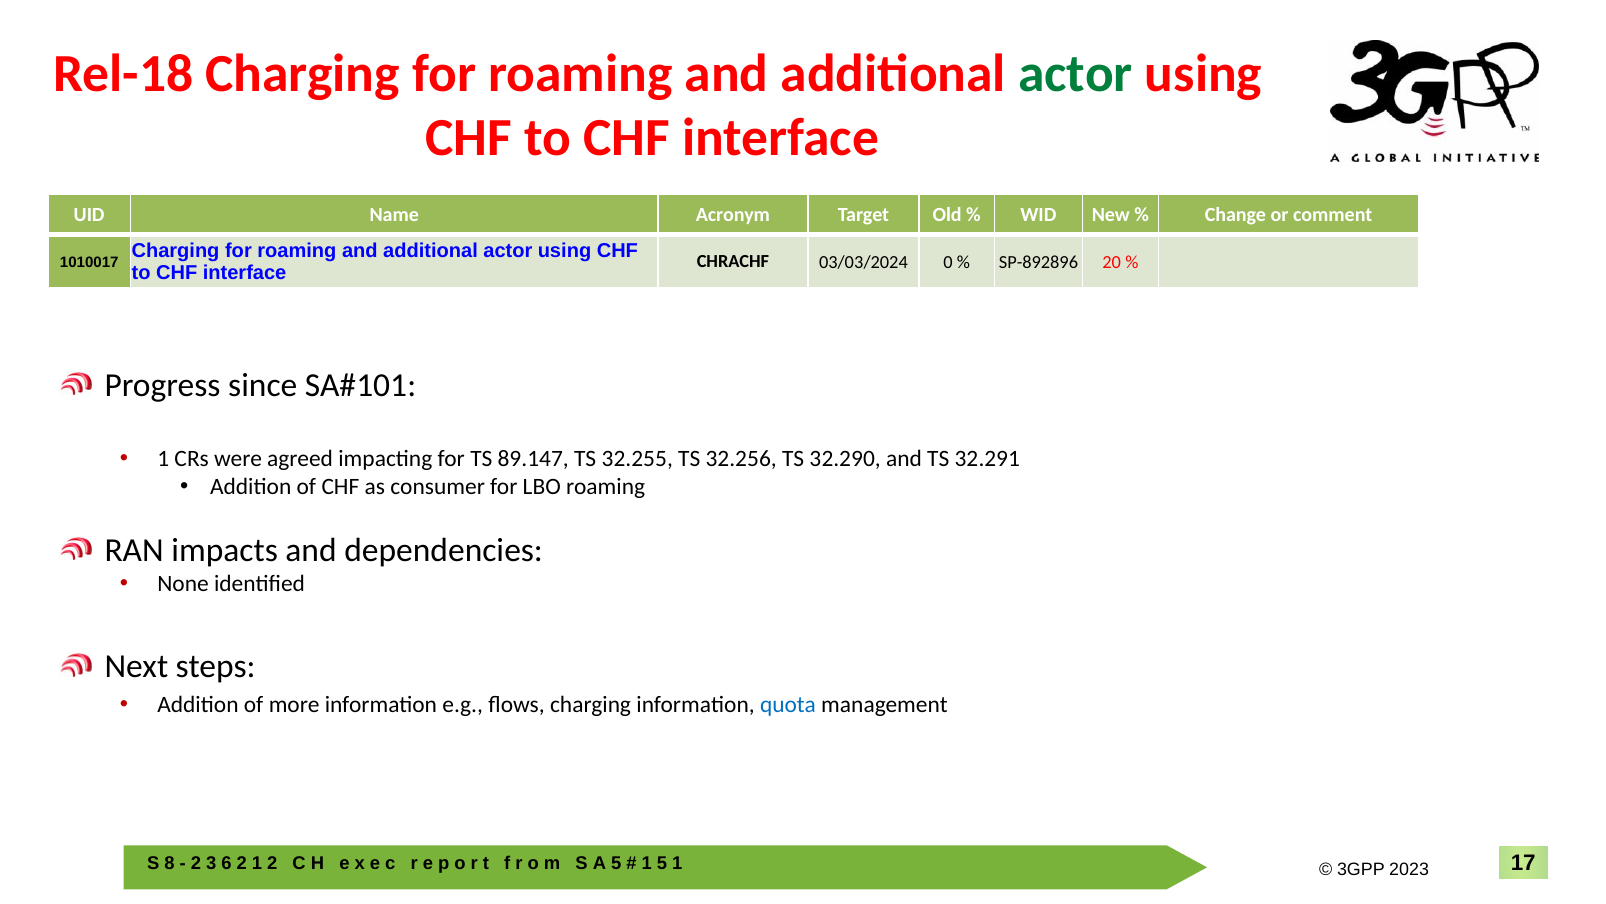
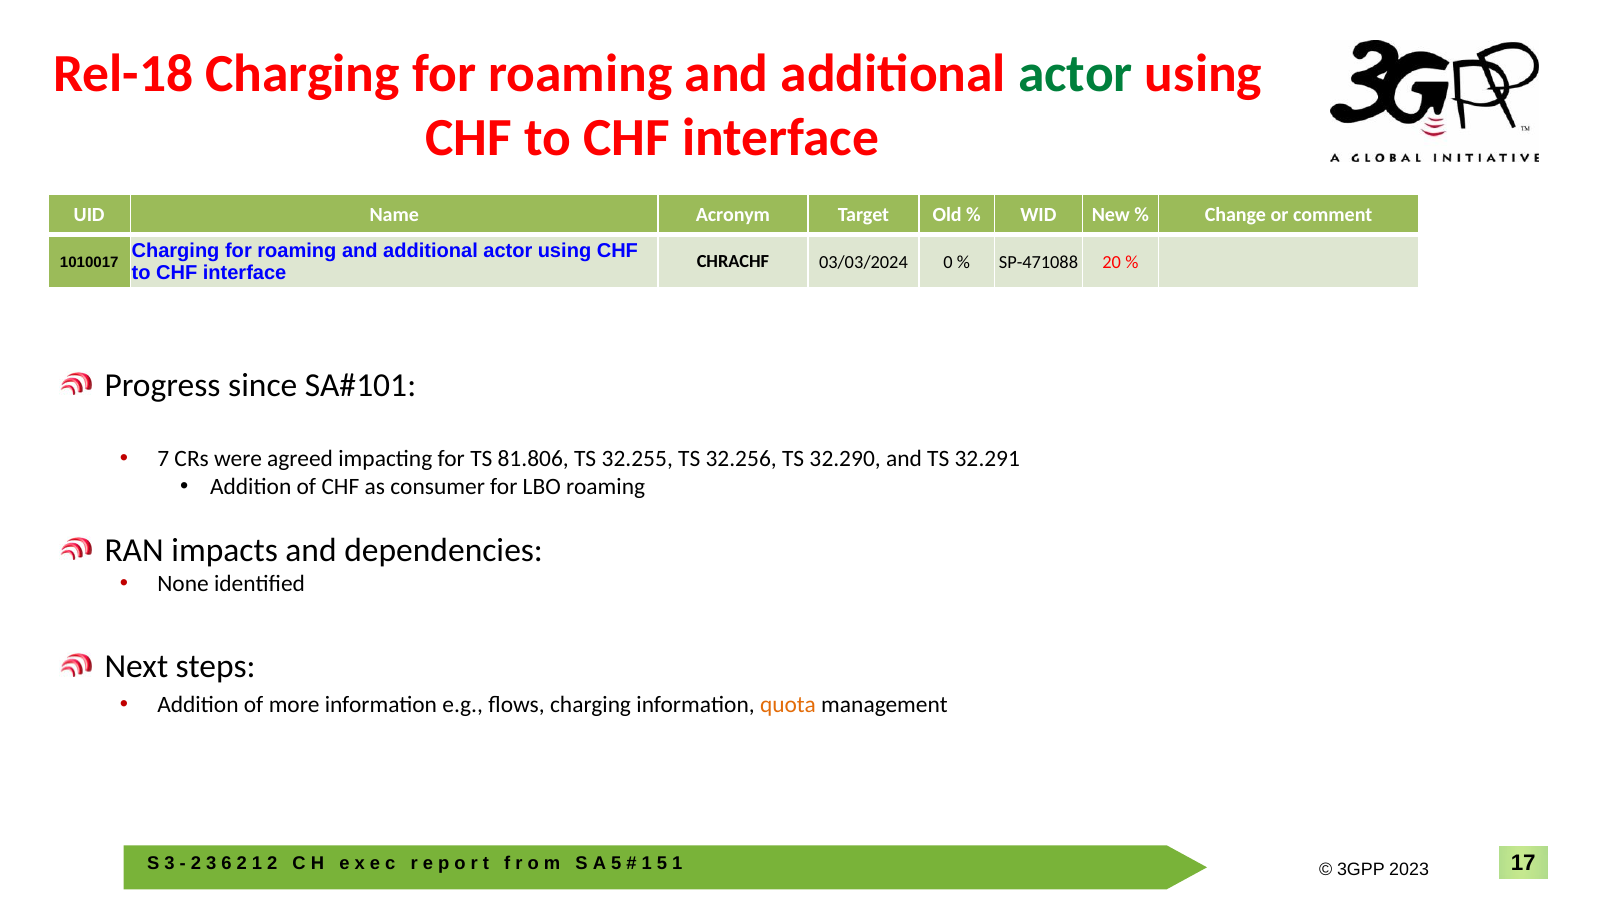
SP-892896: SP-892896 -> SP-471088 (1038, 262)
1: 1 -> 7 (163, 459)
89.147: 89.147 -> 81.806 (533, 459)
quota colour: blue -> orange (788, 705)
8: 8 -> 3 (169, 863)
